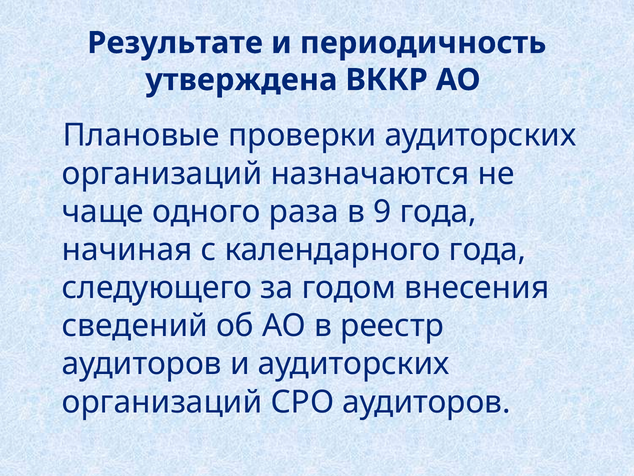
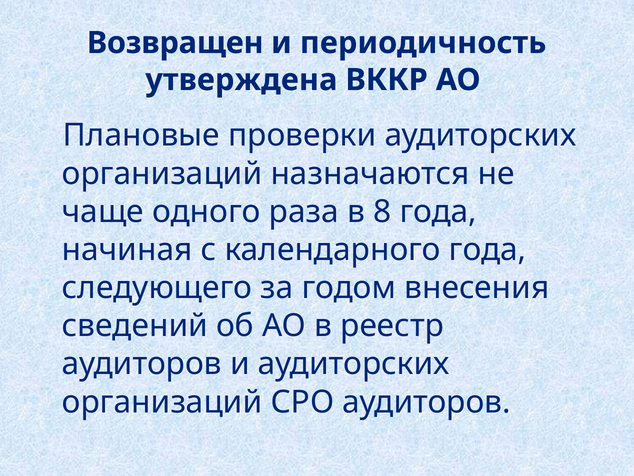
Результате: Результате -> Возвращен (175, 43)
9: 9 -> 8 (382, 211)
